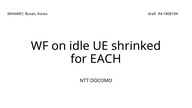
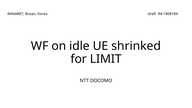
EACH: EACH -> LIMIT (106, 59)
